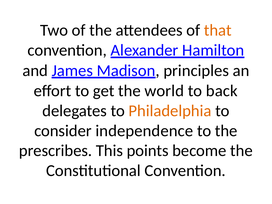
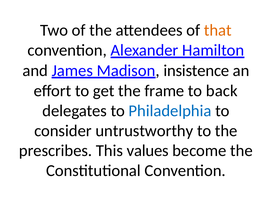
principles: principles -> insistence (196, 71)
world: world -> frame (164, 91)
Philadelphia colour: orange -> blue (170, 111)
independence: independence -> untrustworthy (144, 131)
points: points -> values (148, 151)
